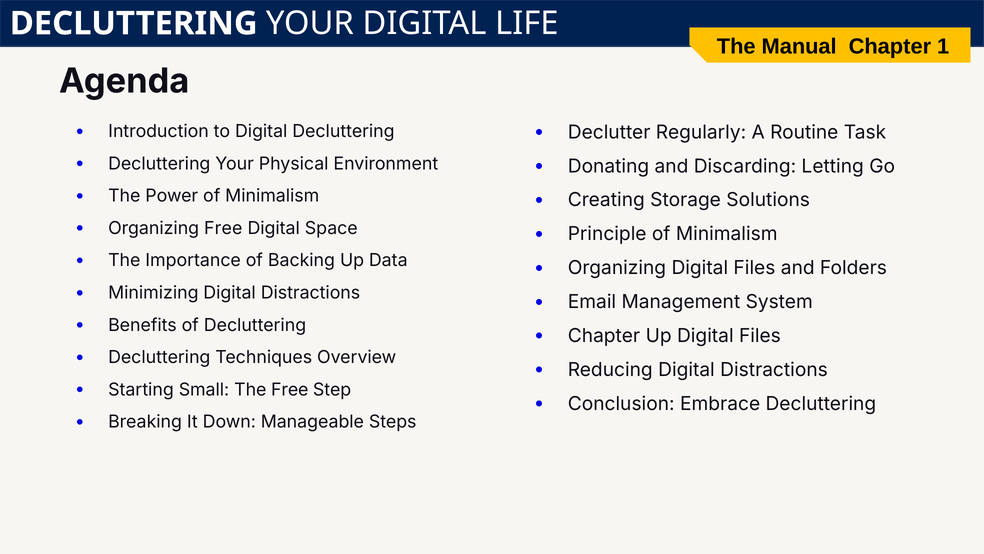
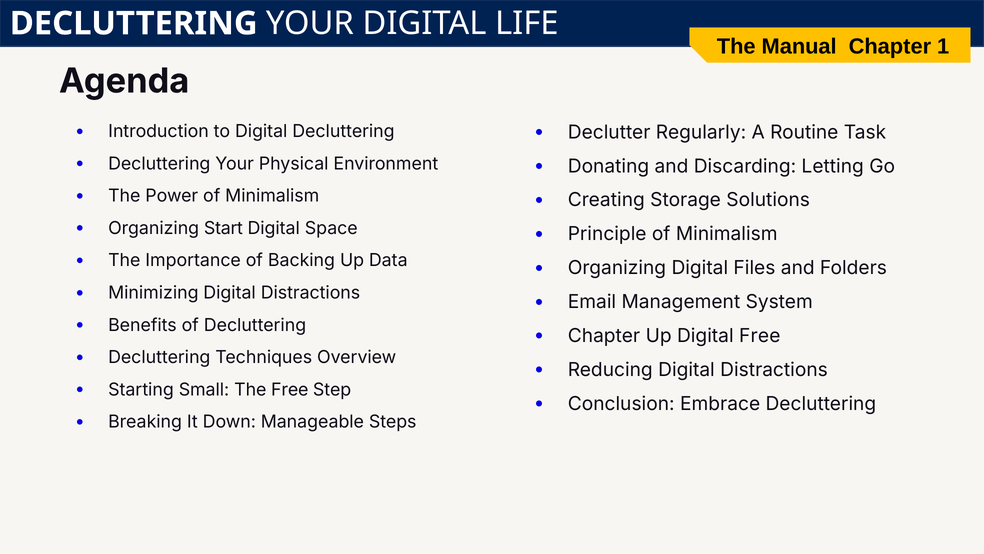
Organizing Free: Free -> Start (223, 228)
Up Digital Files: Files -> Free (760, 336)
